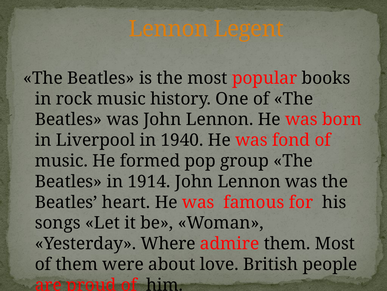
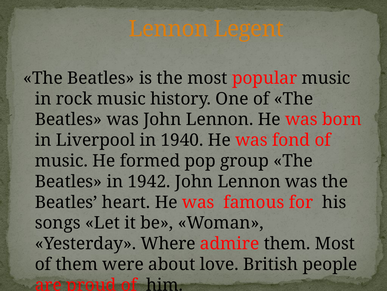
popular books: books -> music (326, 78)
1914: 1914 -> 1942 (149, 181)
